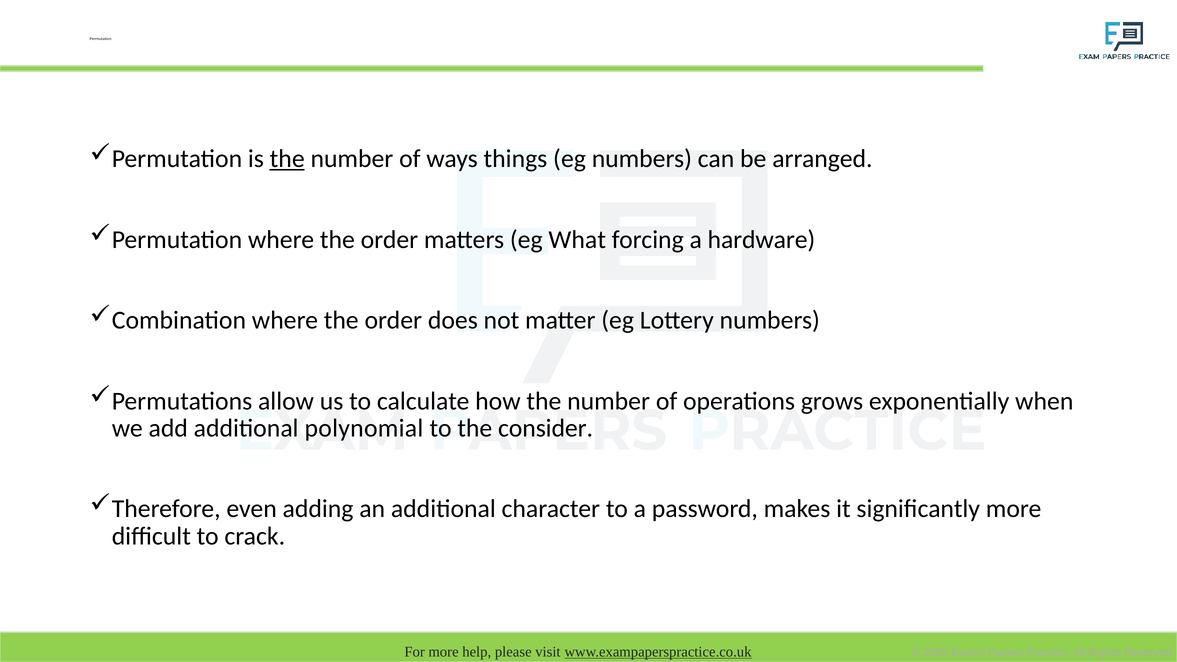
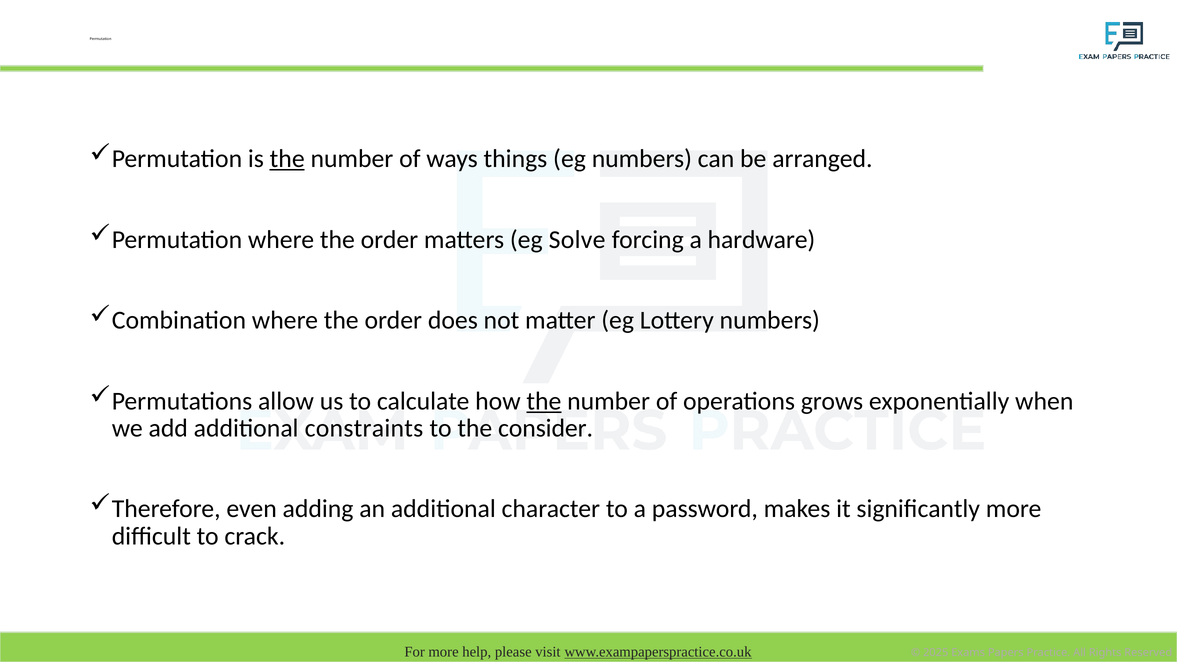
What: What -> Solve (577, 240)
the underline: none -> present (544, 401)
polynomial: polynomial -> constraints (364, 428)
